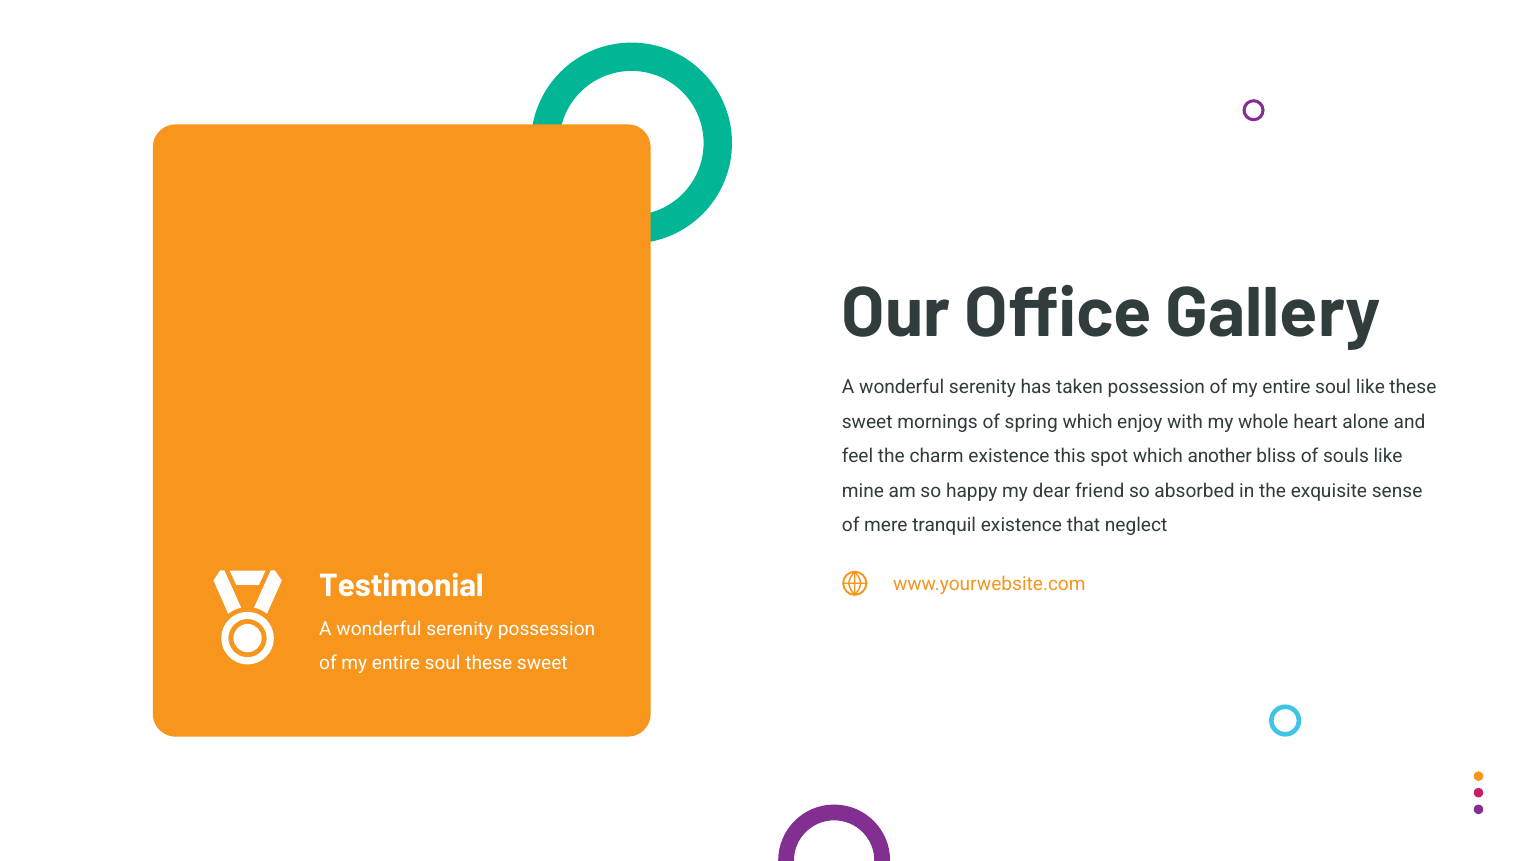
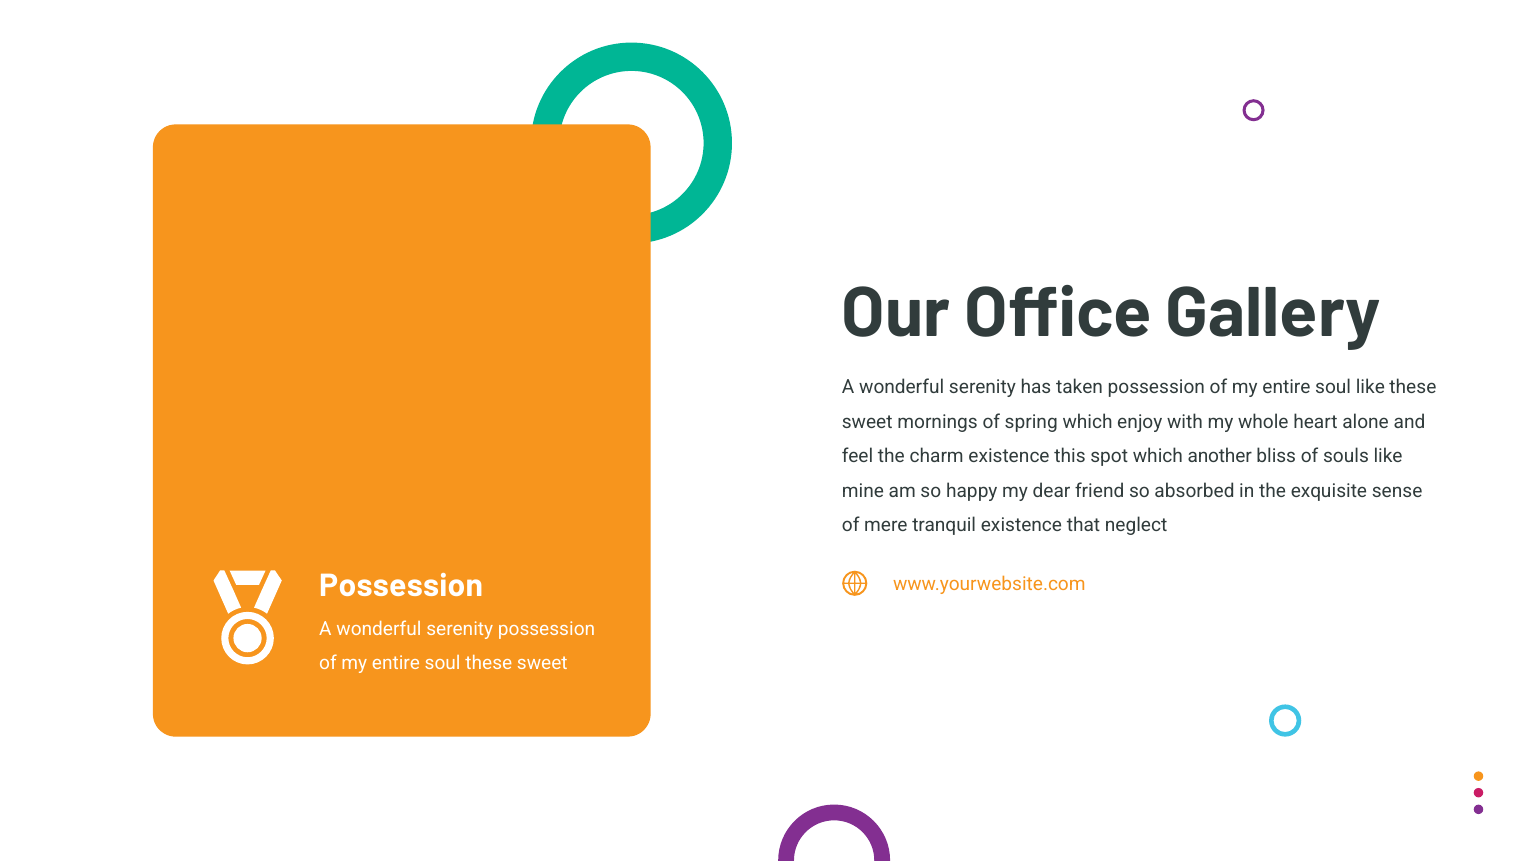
Testimonial: Testimonial -> Possession (401, 586)
